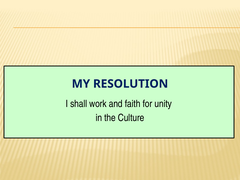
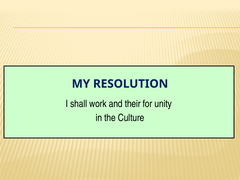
faith: faith -> their (133, 104)
